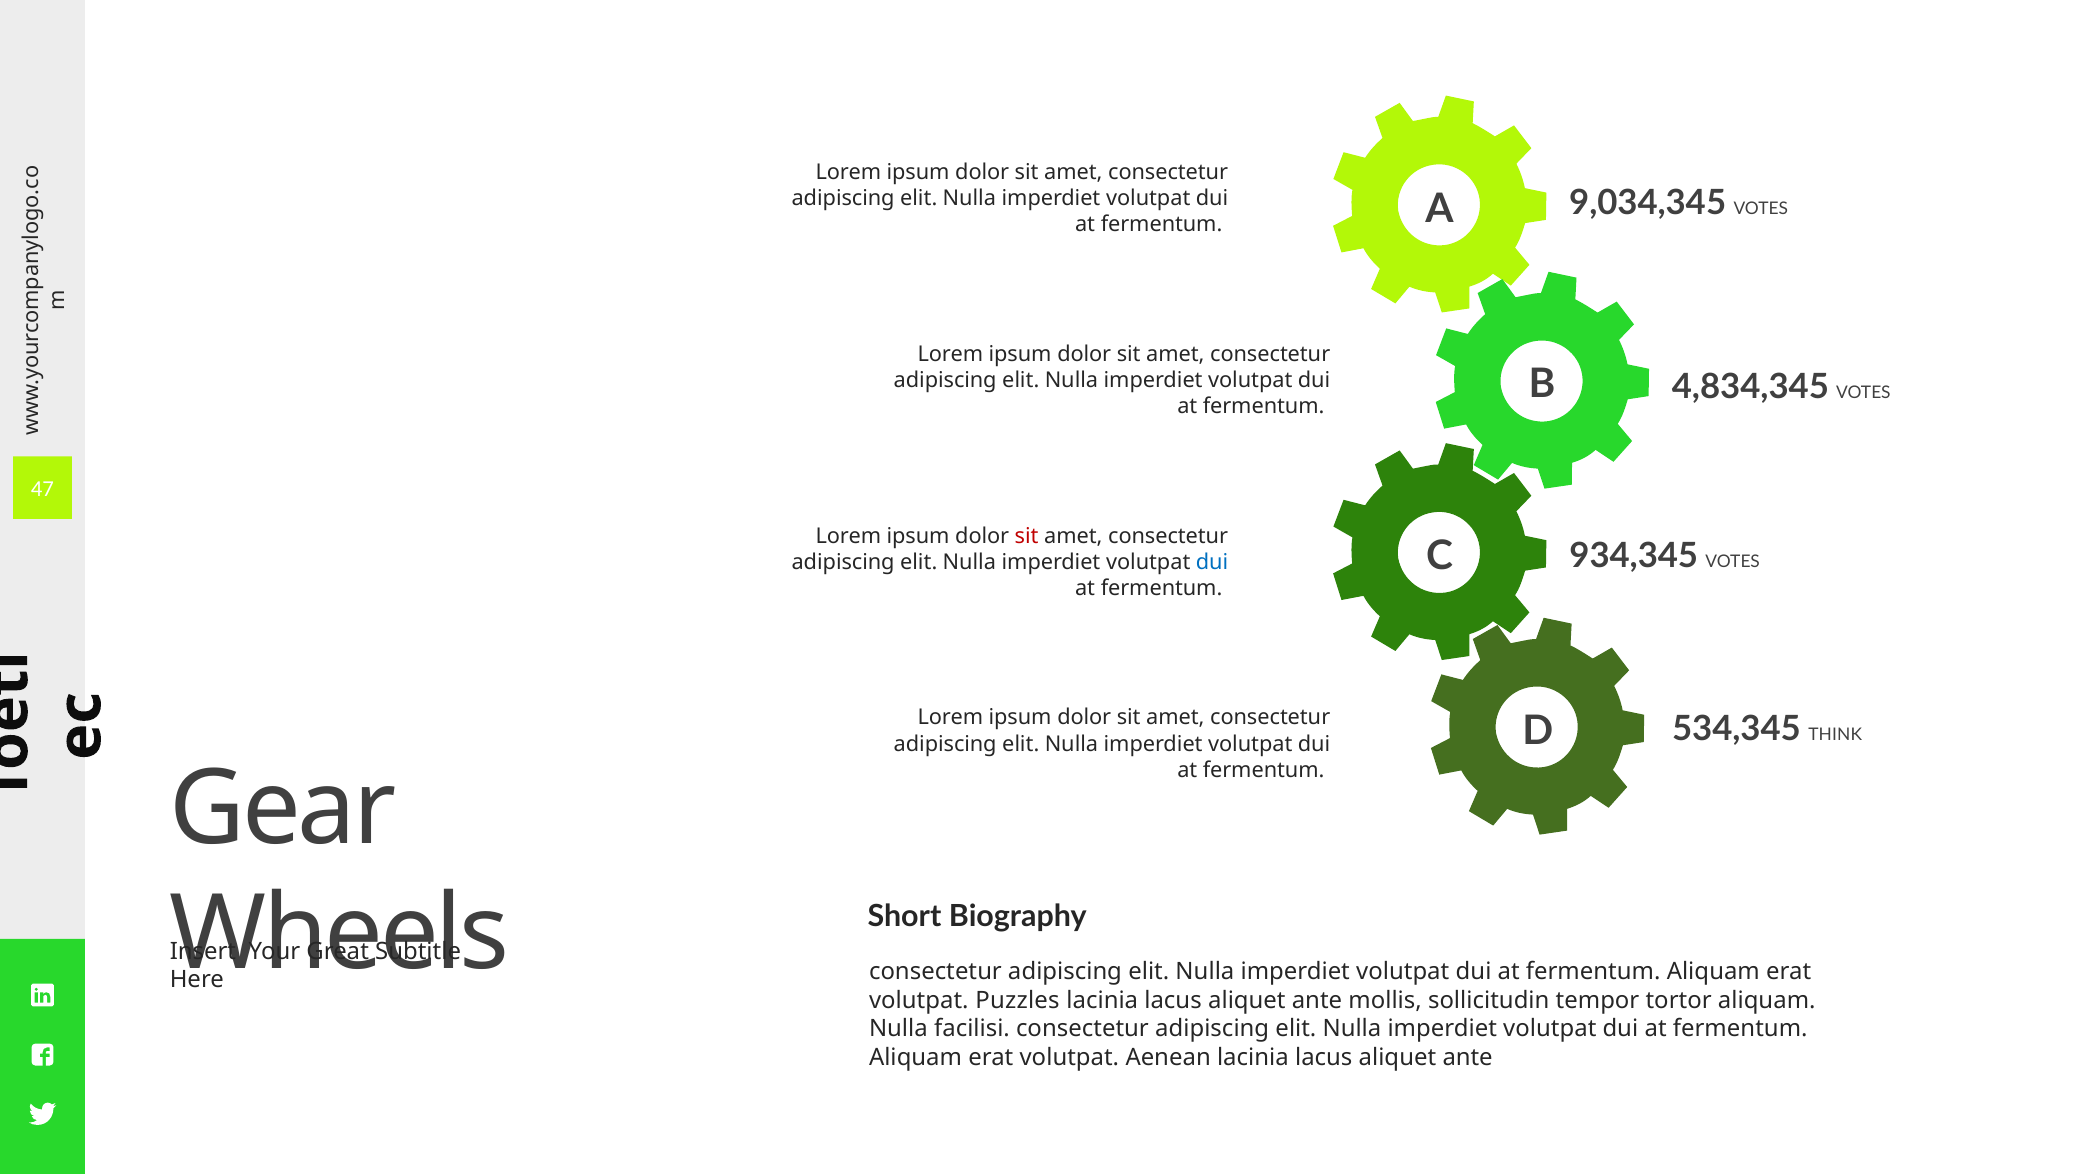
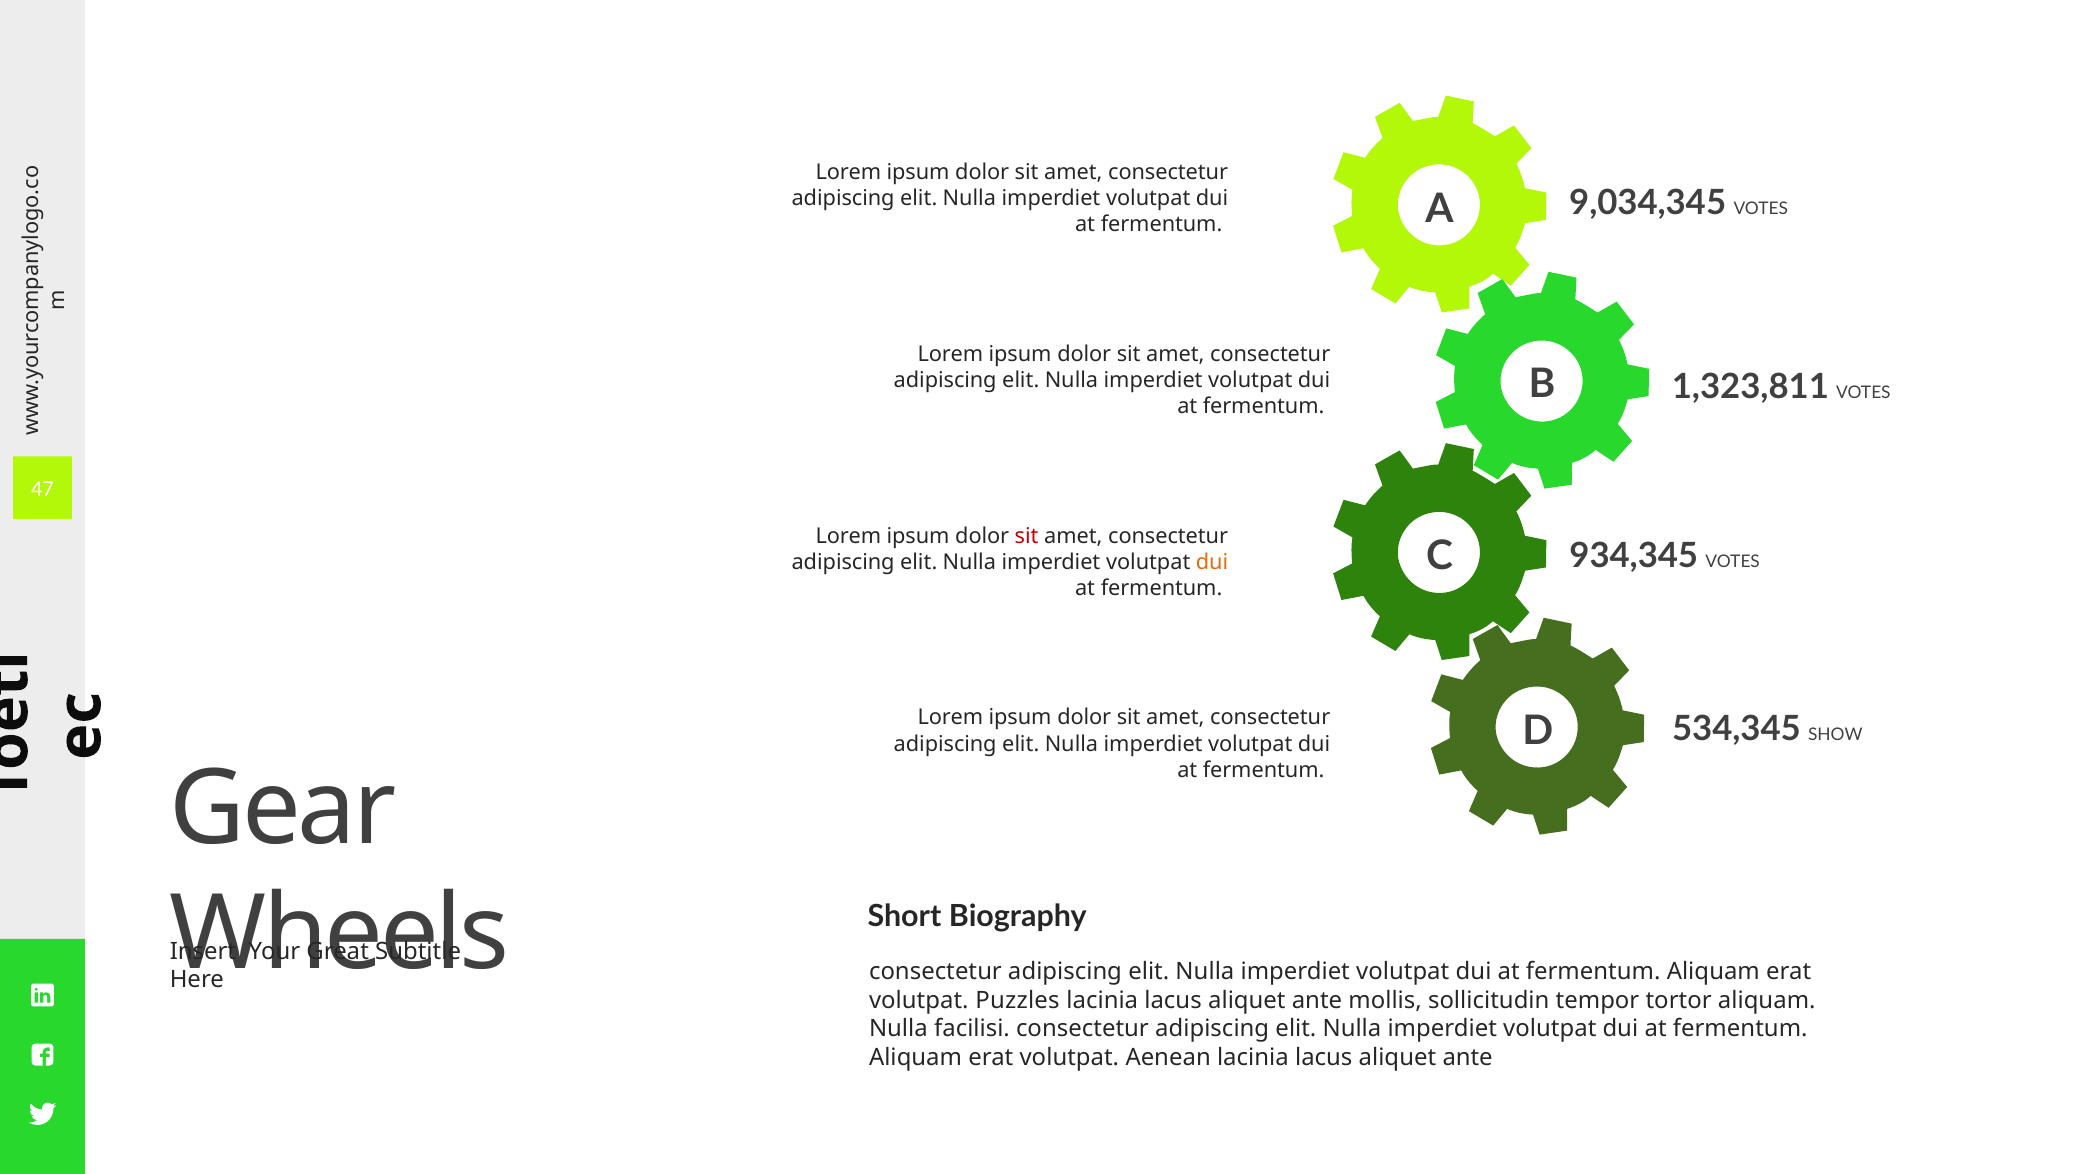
4,834,345: 4,834,345 -> 1,323,811 (1750, 387)
dui colour: blue -> orange (1212, 562)
THINK: THINK -> SHOW (1835, 735)
